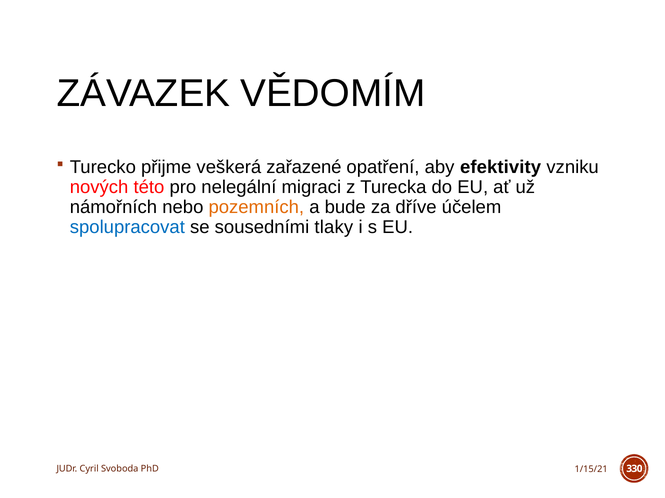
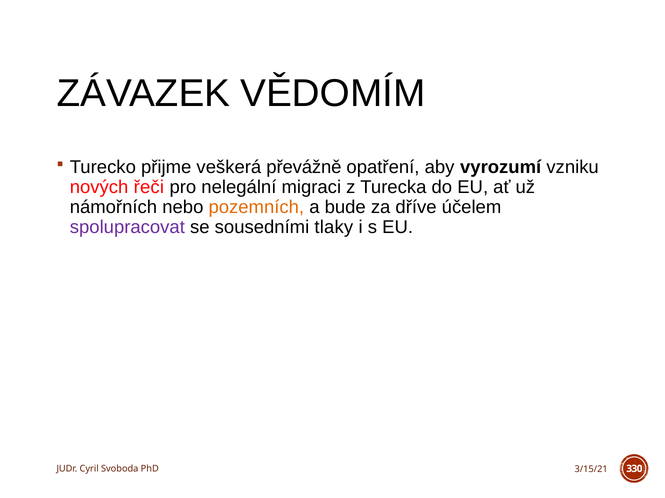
zařazené: zařazené -> převážně (304, 167)
efektivity: efektivity -> vyrozumí (501, 167)
této: této -> řeči (149, 187)
spolupracovat colour: blue -> purple (127, 227)
1/15/21: 1/15/21 -> 3/15/21 (591, 470)
